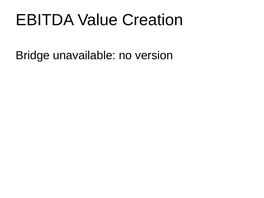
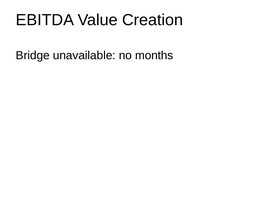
version: version -> months (154, 55)
